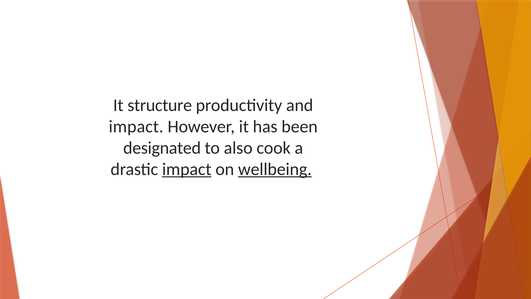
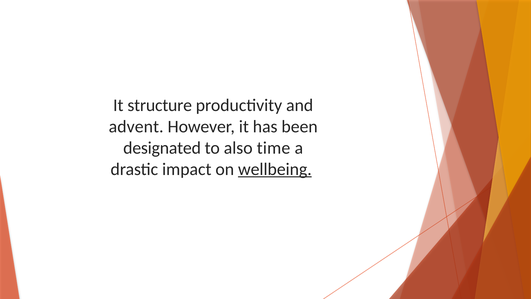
impact: impact -> advent (136, 127)
cook: cook -> time (274, 148)
impact underline: present -> none (187, 169)
